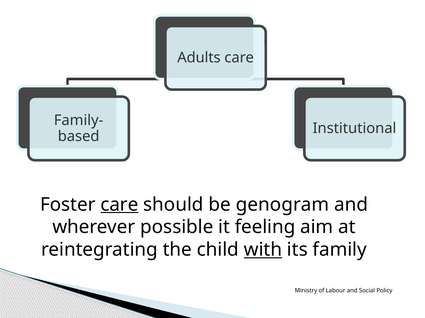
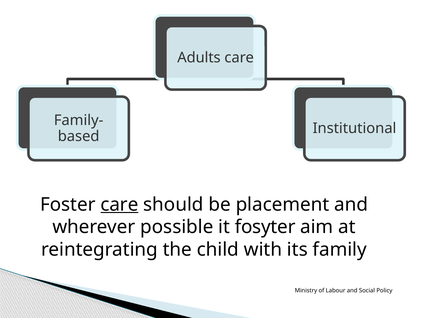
genogram: genogram -> placement (283, 205)
feeling: feeling -> fosyter (265, 228)
with underline: present -> none (263, 250)
